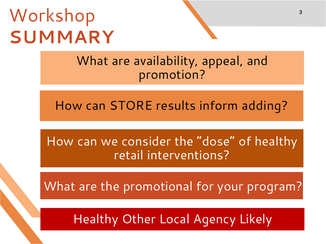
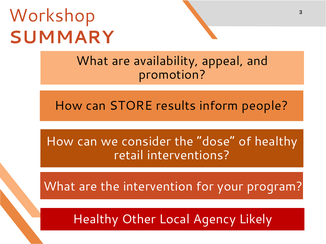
adding: adding -> people (265, 106)
promotional: promotional -> intervention (158, 187)
